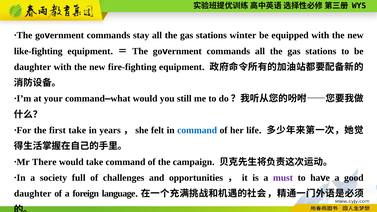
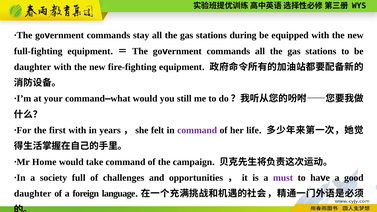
winter: winter -> during (243, 35)
like-fighting: like-fighting -> full-fighting (38, 51)
first take: take -> with (77, 130)
command colour: blue -> purple (197, 130)
There: There -> Home (44, 162)
